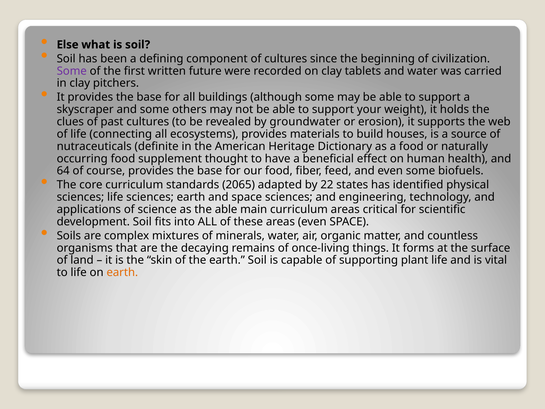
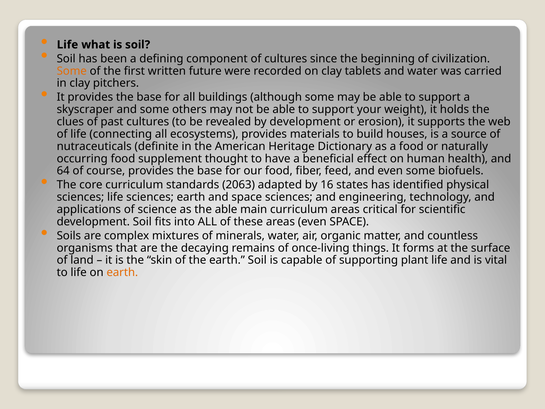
Else: Else -> Life (67, 45)
Some colour: purple -> orange (72, 71)
by groundwater: groundwater -> development (305, 122)
2065: 2065 -> 2063 (239, 185)
22: 22 -> 16 (327, 185)
